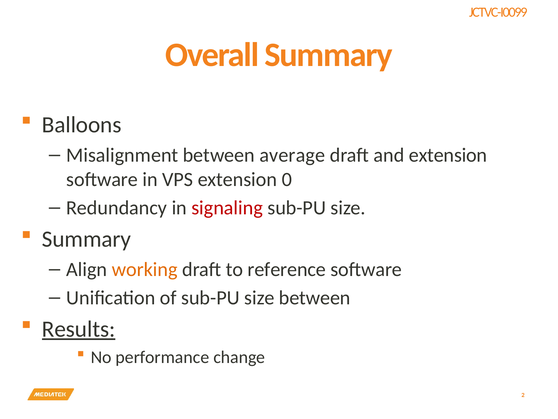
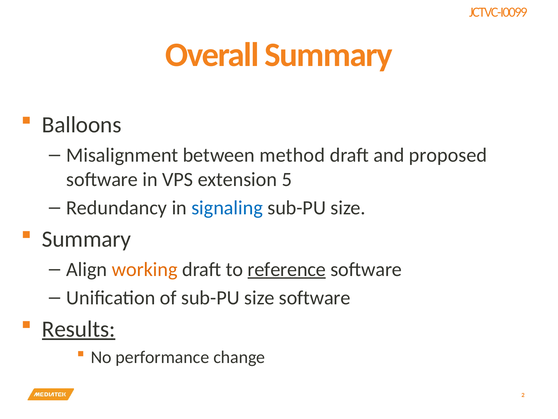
average: average -> method (292, 155)
and extension: extension -> proposed (448, 155)
0: 0 -> 5 (287, 179)
signaling colour: red -> blue (227, 208)
reference underline: none -> present (287, 269)
size between: between -> software (315, 298)
